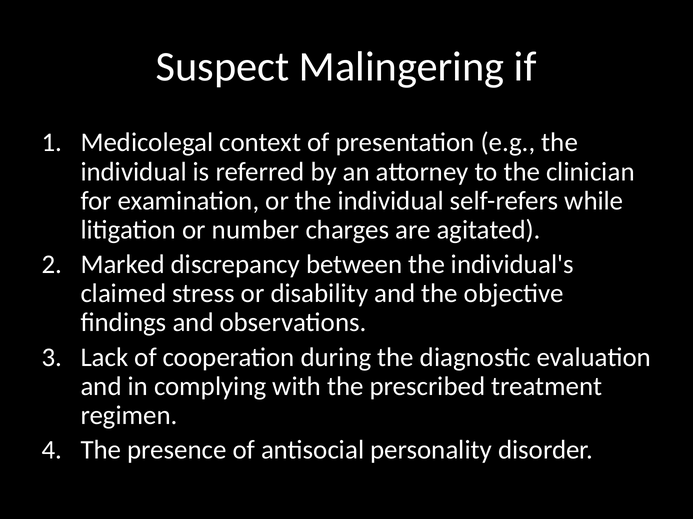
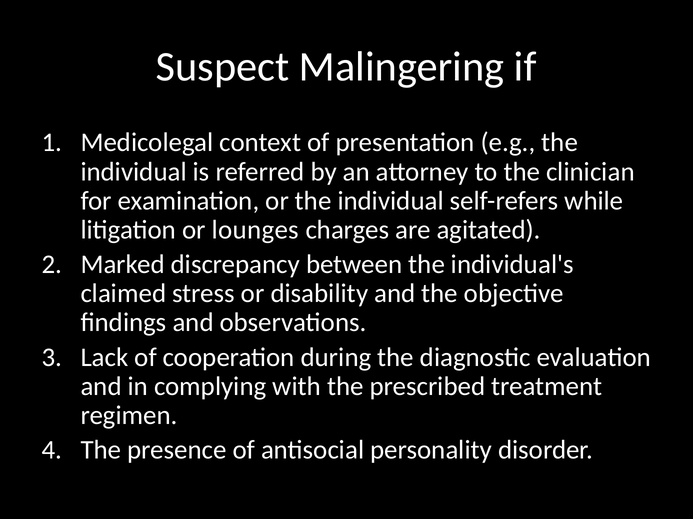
number: number -> lounges (255, 230)
